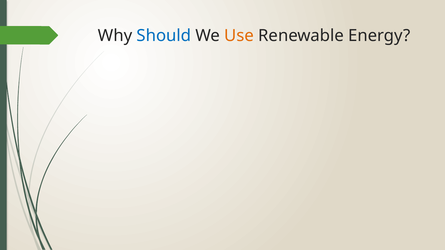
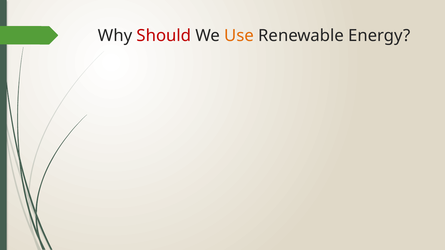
Should colour: blue -> red (164, 36)
